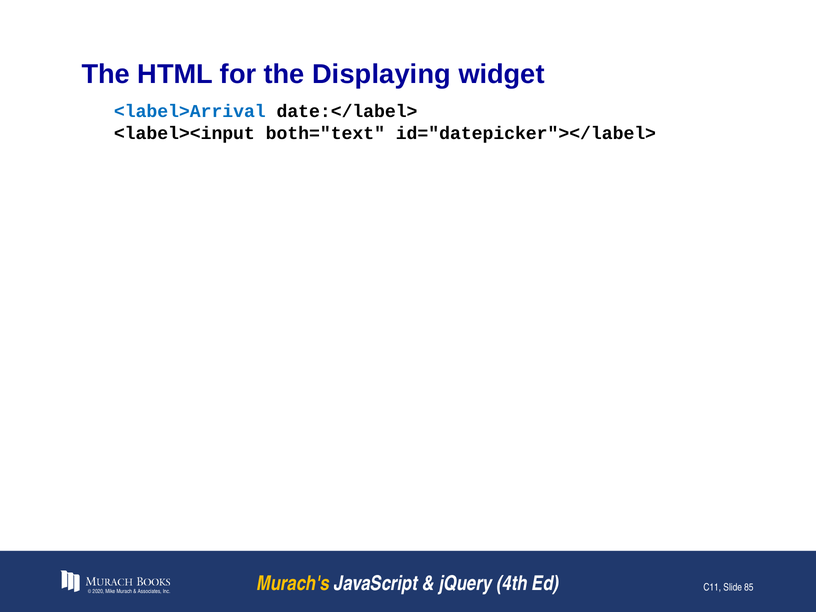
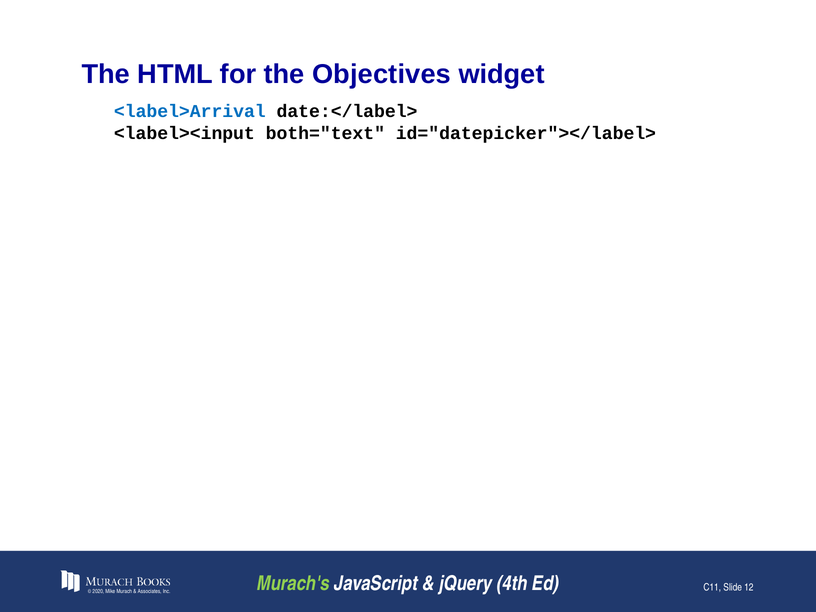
Displaying: Displaying -> Objectives (381, 74)
Murach's colour: yellow -> light green (293, 583)
85: 85 -> 12 (749, 587)
